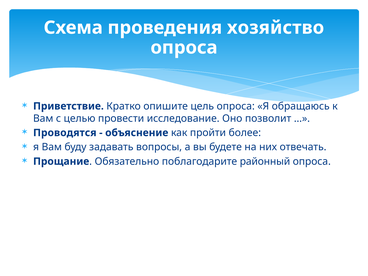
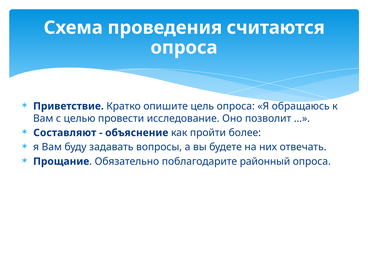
хозяйство: хозяйство -> считаются (276, 28)
Проводятся: Проводятся -> Составляют (65, 133)
